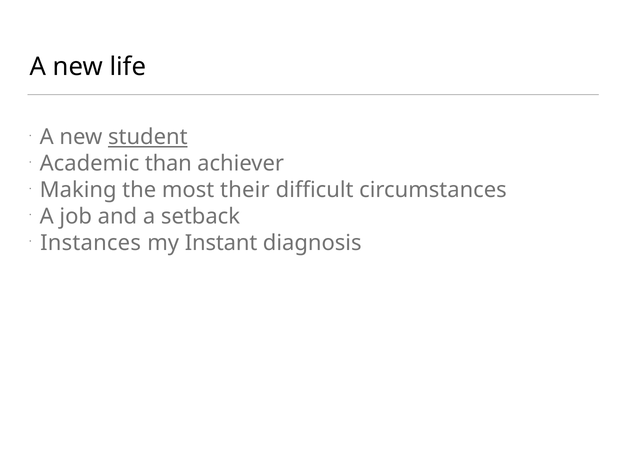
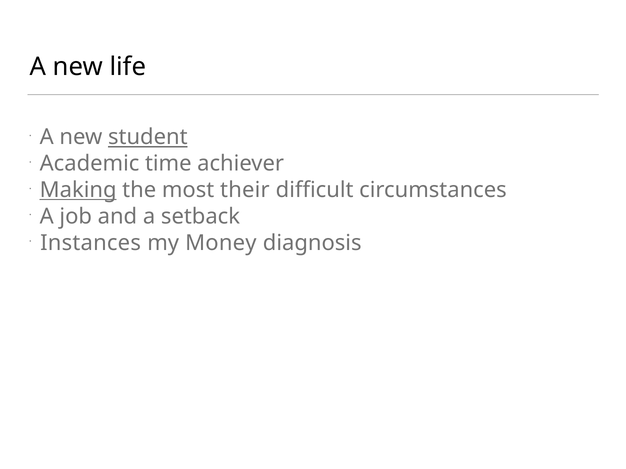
than: than -> time (168, 164)
Making underline: none -> present (78, 190)
Instant: Instant -> Money (221, 243)
